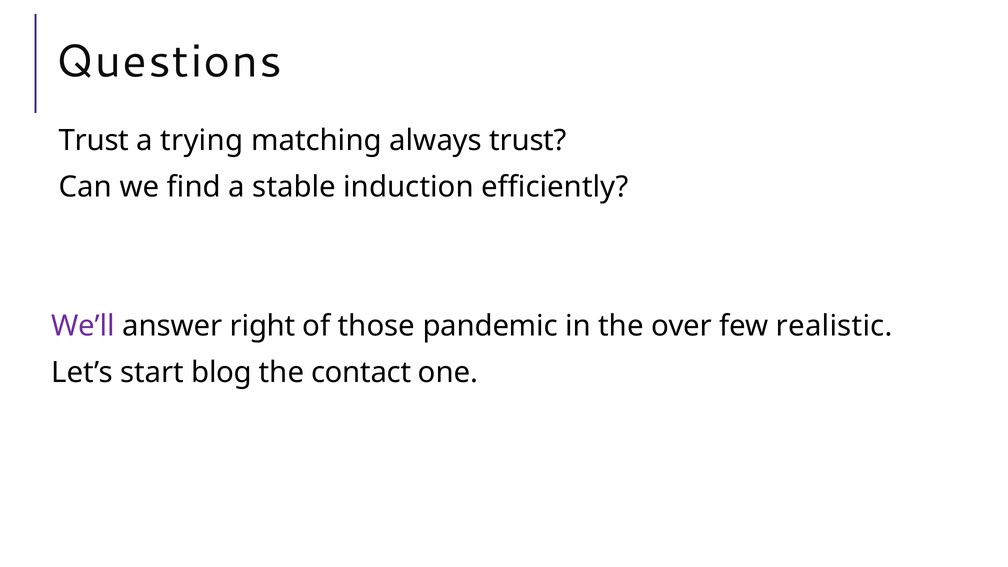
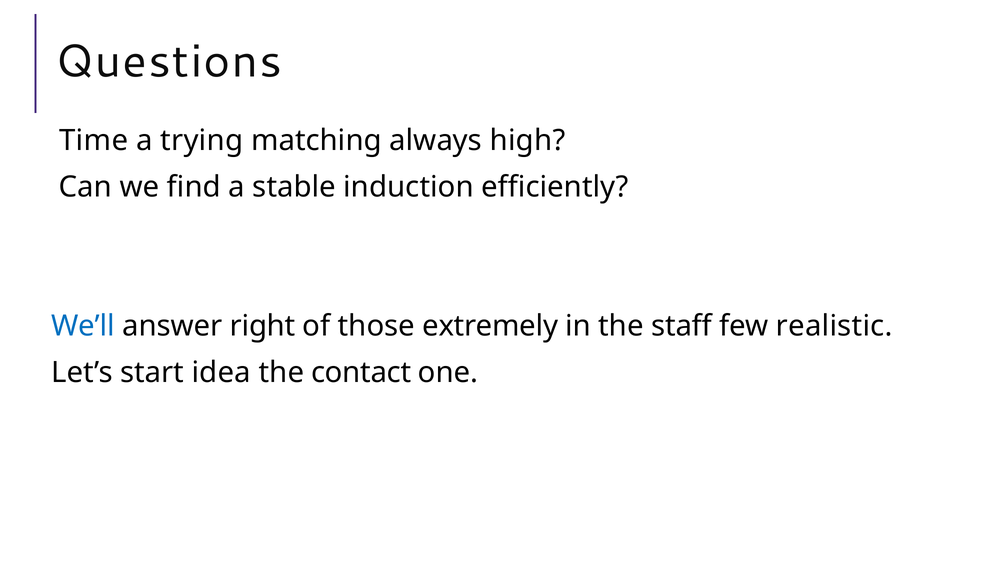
Trust: Trust -> Time (94, 140)
always trust: trust -> high (528, 140)
We’ll colour: purple -> blue (83, 326)
pandemic: pandemic -> extremely (490, 326)
over: over -> staff (682, 326)
blog: blog -> idea (221, 372)
